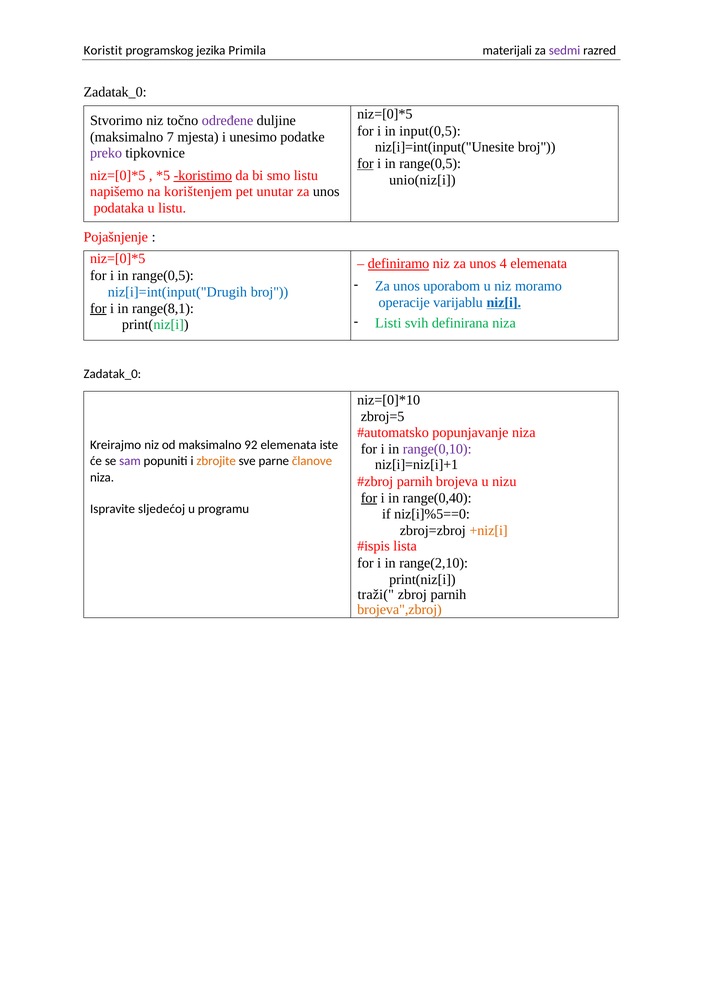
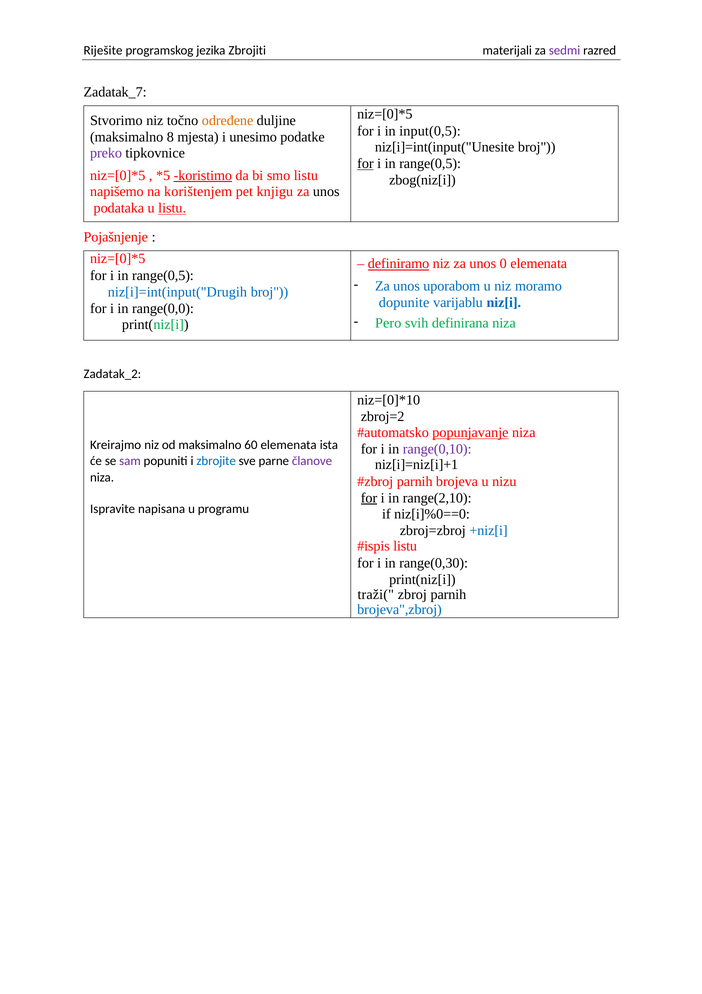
Koristit: Koristit -> Riješite (103, 50)
Primila: Primila -> Zbrojiti (247, 50)
Zadatak_0: Zadatak_0 -> Zadatak_7 (115, 92)
određene colour: purple -> orange (228, 121)
7: 7 -> 8 (170, 137)
unio(niz[i: unio(niz[i -> zbog(niz[i (422, 180)
unutar: unutar -> knjigu (275, 192)
listu underline: none -> present (172, 208)
4: 4 -> 0 (503, 264)
operacije: operacije -> dopunite (404, 302)
niz[i underline: present -> none (504, 302)
for underline: present -> none (98, 308)
range(8,1: range(8,1 -> range(0,0 (163, 308)
Listi: Listi -> Pero (388, 323)
Zadatak_0: Zadatak_0 -> Zadatak_2 (112, 374)
zbroj=5: zbroj=5 -> zbroj=2 (383, 416)
popunjavanje underline: none -> present (470, 432)
92: 92 -> 60 (251, 445)
iste: iste -> ista (329, 445)
zbrojite colour: orange -> blue (216, 461)
članove colour: orange -> purple (312, 461)
range(0,40: range(0,40 -> range(2,10 (437, 498)
sljedećoj: sljedećoj -> napisana (162, 509)
niz[i]%5==0: niz[i]%5==0 -> niz[i]%0==0 (432, 514)
+niz[i colour: orange -> blue (489, 530)
lista: lista -> listu (405, 546)
range(2,10: range(2,10 -> range(0,30 (434, 563)
brojeva",zbroj colour: orange -> blue (400, 609)
